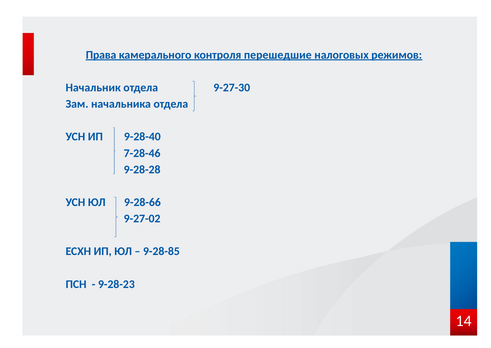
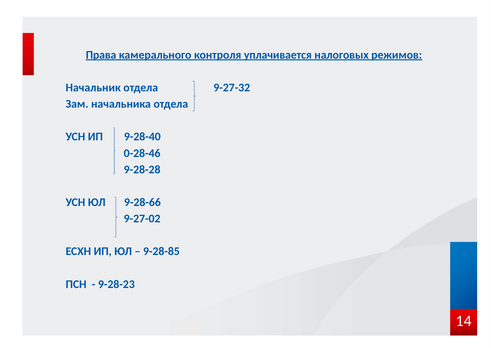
перешедшие: перешедшие -> уплачивается (278, 55)
9-27-30: 9-27-30 -> 9-27-32 (232, 87)
7-28-46: 7-28-46 -> 0-28-46 (142, 153)
